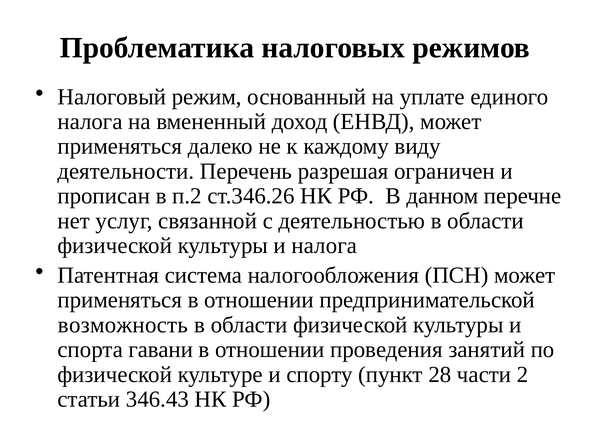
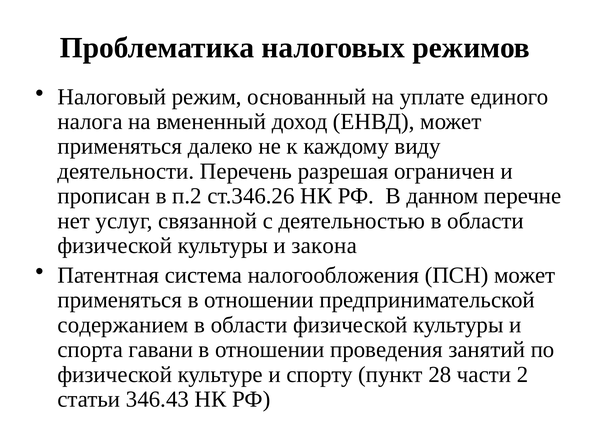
и налога: налога -> закона (324, 245)
возможность: возможность -> содержанием (123, 324)
